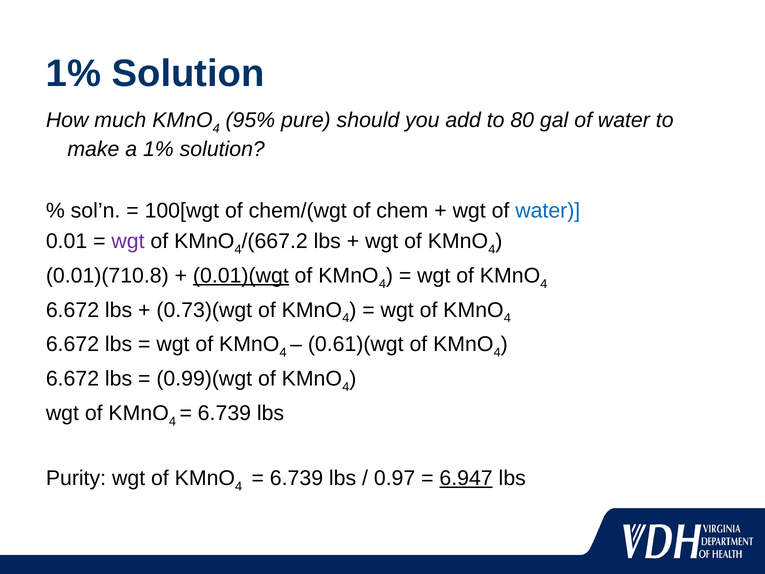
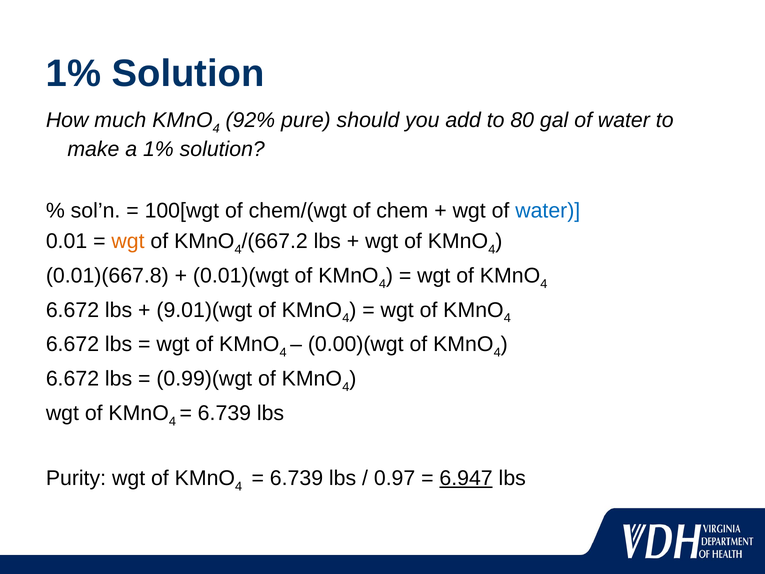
95%: 95% -> 92% (250, 120)
wgt colour: purple -> orange (128, 241)
0.01)(710.8: 0.01)(710.8 -> 0.01)(667.8 (107, 276)
0.01)(wgt underline: present -> none (241, 276)
0.73)(wgt: 0.73)(wgt -> 9.01)(wgt (204, 310)
0.61)(wgt: 0.61)(wgt -> 0.00)(wgt (356, 344)
